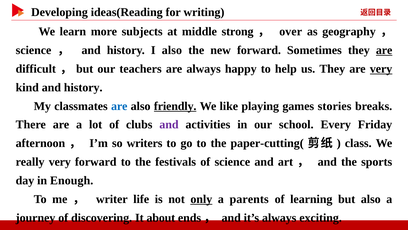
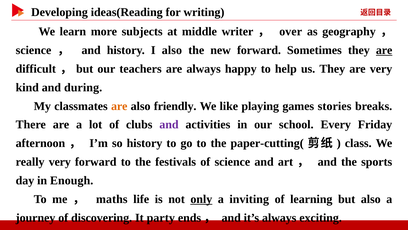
strong: strong -> writer (238, 32)
very underline: present -> none (381, 69)
kind and history: history -> during (83, 87)
are colour: blue -> orange (119, 106)
friendly underline: present -> none (175, 106)
so writers: writers -> history (145, 143)
writer: writer -> maths (112, 199)
parents: parents -> inviting (249, 199)
about: about -> party (161, 217)
